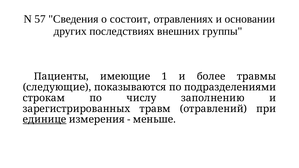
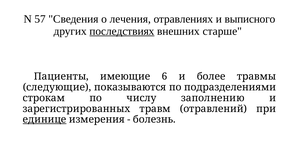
состоит: состоит -> лечения (130, 19)
основании: основании -> выписного (250, 19)
последствиях underline: none -> present (122, 31)
группы: группы -> старше (222, 31)
1: 1 -> 6 (164, 77)
меньше: меньше -> болезнь (154, 120)
